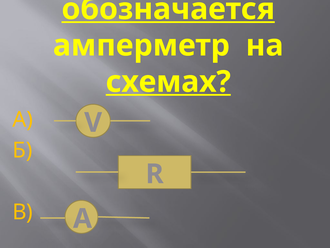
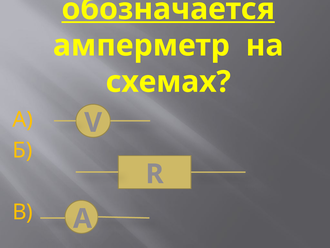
схемах underline: present -> none (168, 82)
